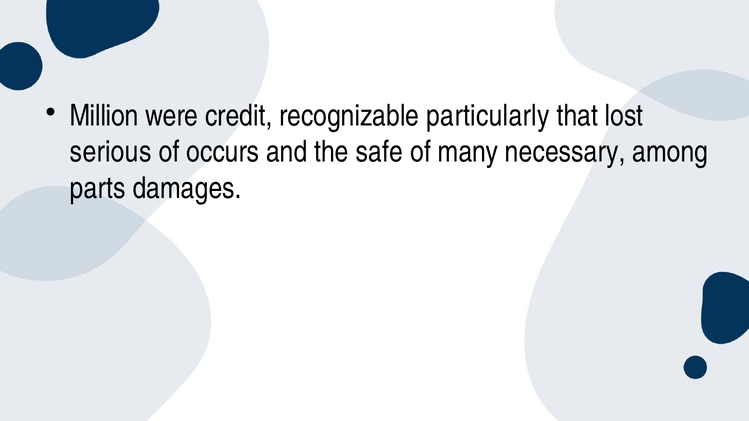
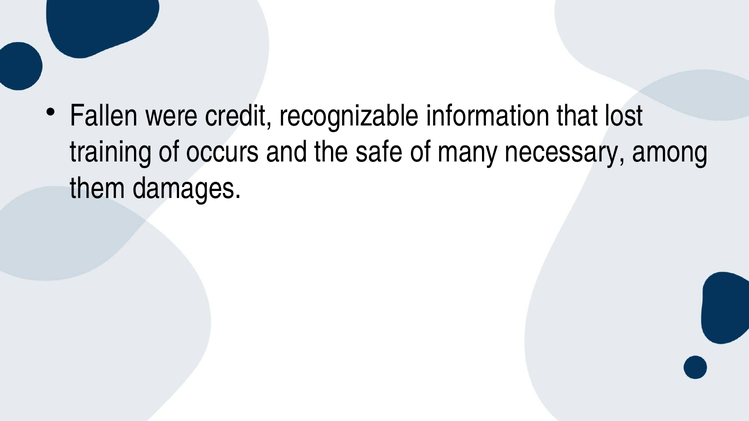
Million: Million -> Fallen (104, 116)
particularly: particularly -> information (488, 116)
serious: serious -> training (111, 152)
parts: parts -> them (98, 188)
